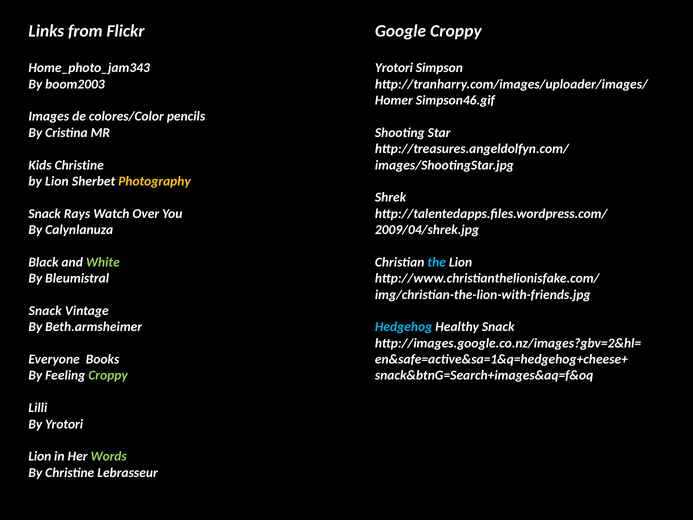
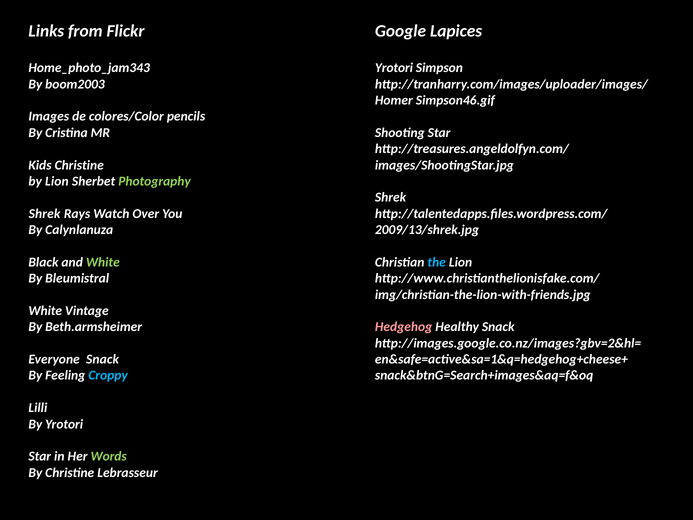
Google Croppy: Croppy -> Lapices (456, 31)
Photography colour: yellow -> light green (154, 181)
Snack: Snack -> Shrek (45, 214)
2009/04/shrek.jpg: 2009/04/shrek.jpg -> 2009/13/shrek.jpg (427, 230)
Snack: Snack -> White (45, 311)
Hedgehog colour: light blue -> pink (404, 327)
Everyone Books: Books -> Snack (103, 359)
Croppy colour: light green -> light blue (108, 375)
Lion: Lion -> Star (40, 456)
